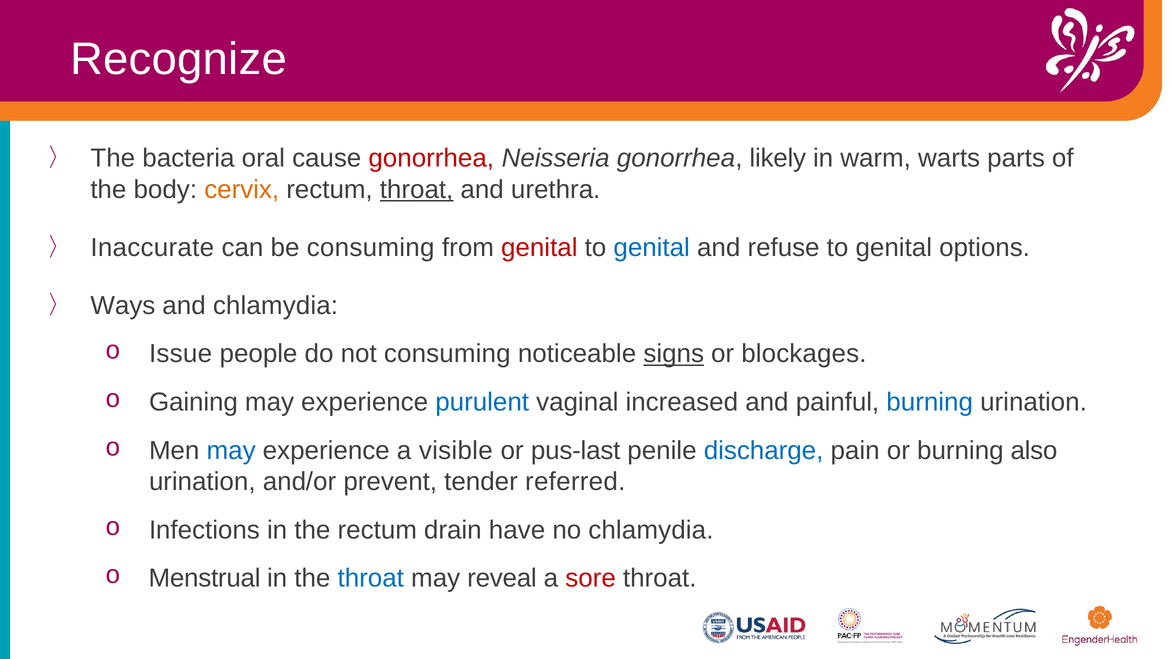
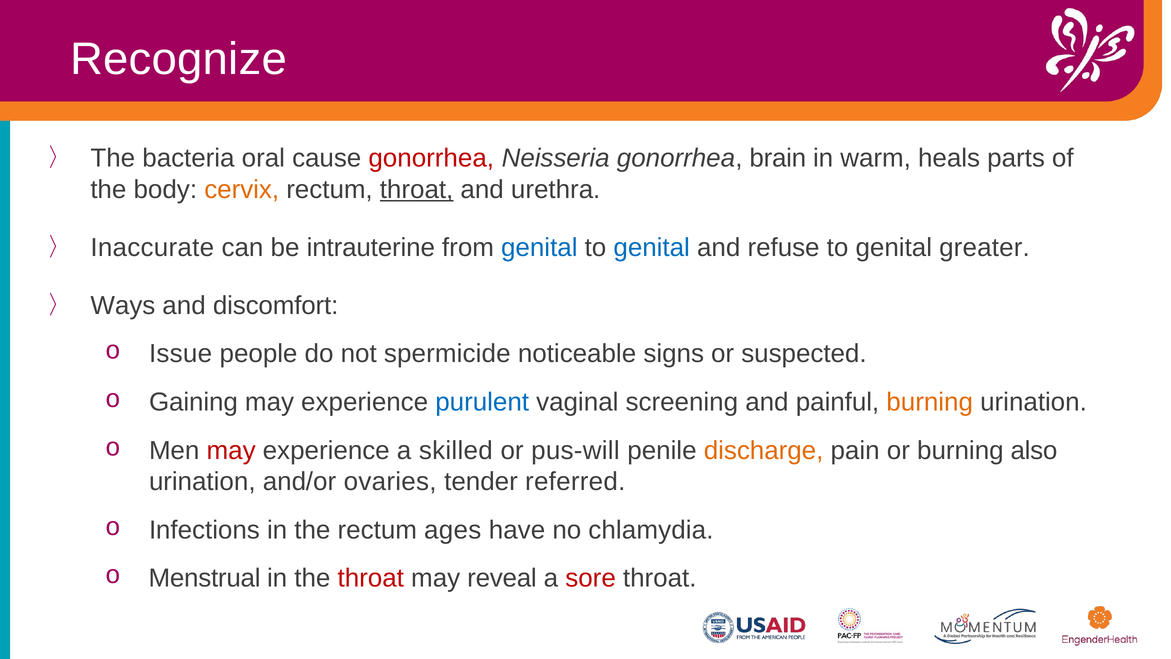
likely: likely -> brain (778, 158)
warts: warts -> heals (949, 158)
be consuming: consuming -> intrauterine (371, 247)
genital colour: red -> blue (539, 247)
options: options -> greater (984, 247)
and chlamydia: chlamydia -> discomfort (276, 305)
not consuming: consuming -> spermicide (447, 354)
signs underline: present -> none (674, 354)
blockages: blockages -> suspected (804, 354)
increased: increased -> screening (682, 402)
burning colour: blue -> orange (930, 402)
may colour: blue -> red (231, 450)
visible: visible -> skilled (456, 450)
pus-last: pus-last -> pus-will (575, 450)
discharge colour: blue -> orange (764, 450)
prevent: prevent -> ovaries (390, 481)
drain: drain -> ages (453, 530)
throat colour: blue -> red (371, 578)
